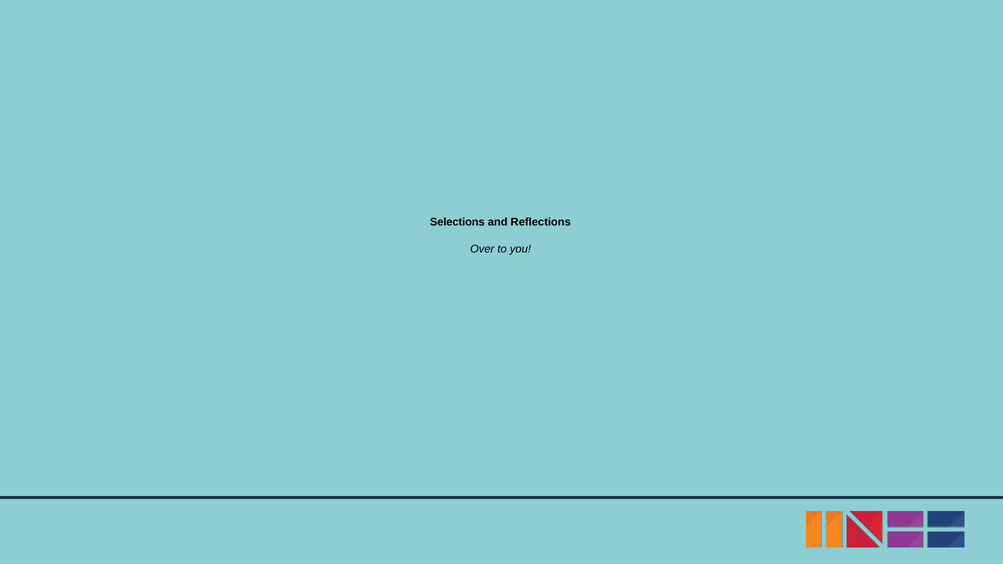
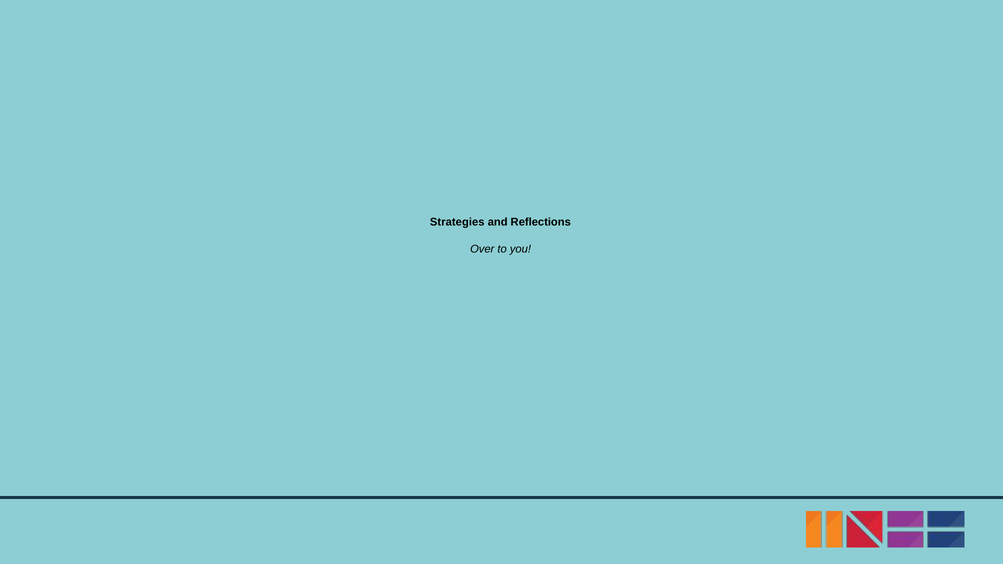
Selections: Selections -> Strategies (457, 222)
